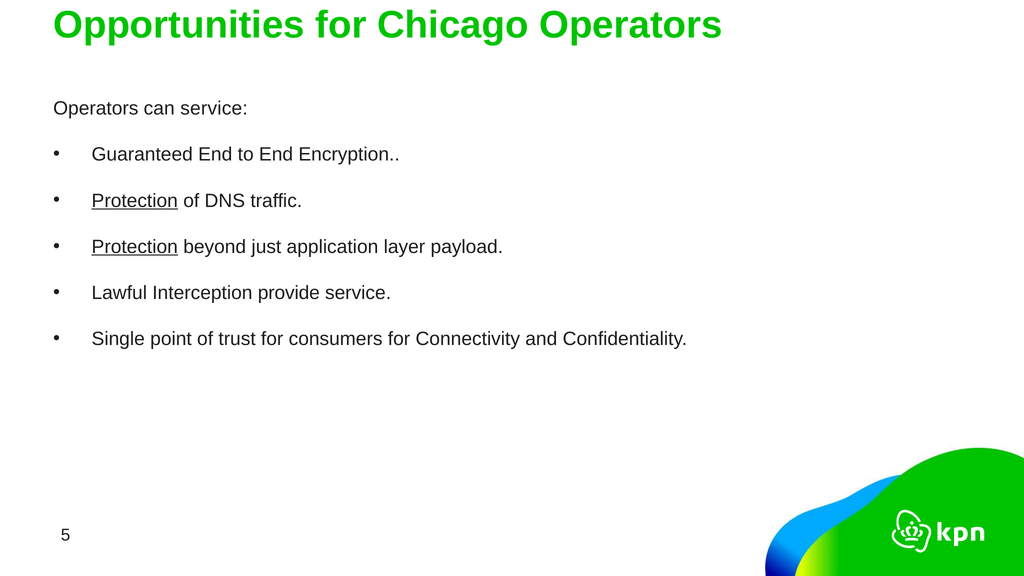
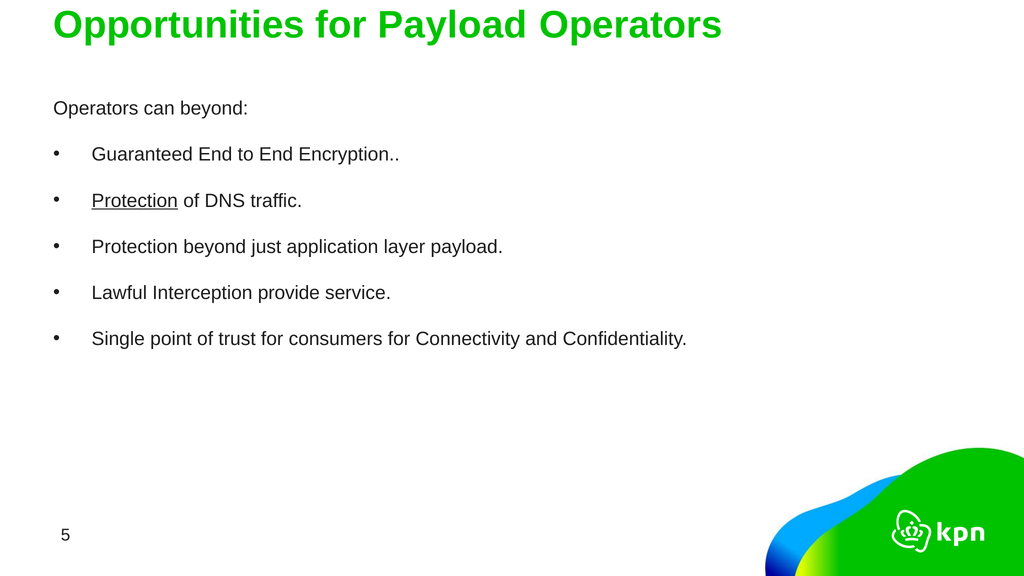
for Chicago: Chicago -> Payload (453, 25)
can service: service -> beyond (214, 109)
Protection underline: present -> none (135, 247)
